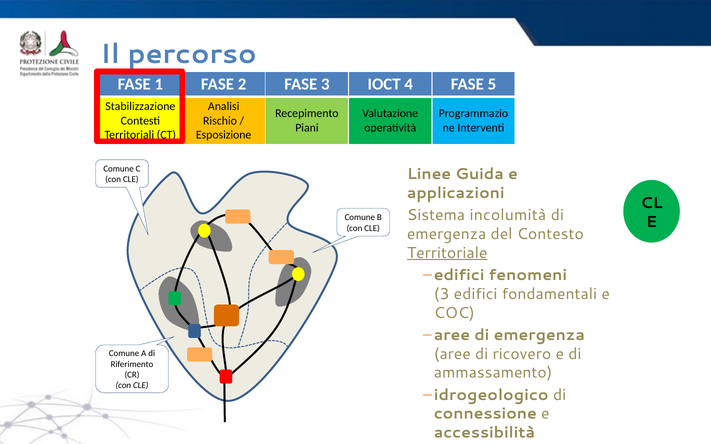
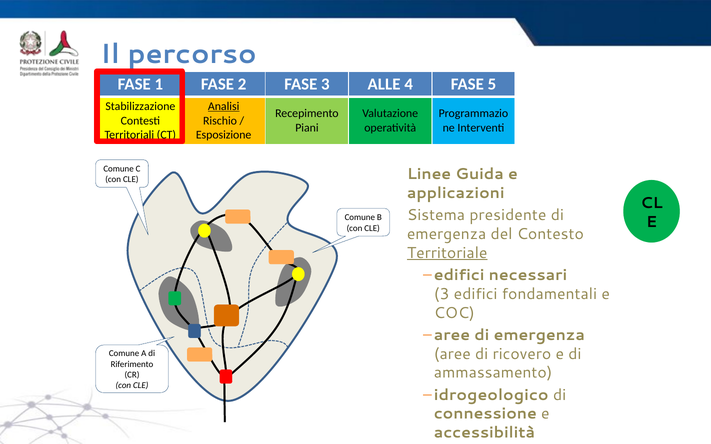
IOCT: IOCT -> ALLE (384, 84)
Analisi underline: none -> present (224, 106)
incolumità: incolumità -> presidente (508, 215)
fenomeni: fenomeni -> necessari (528, 275)
